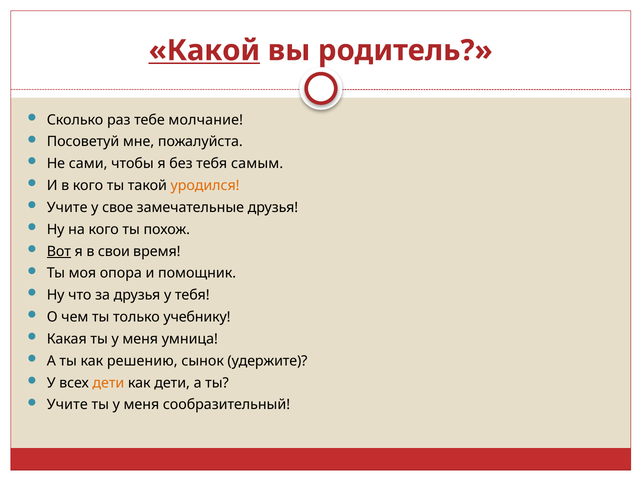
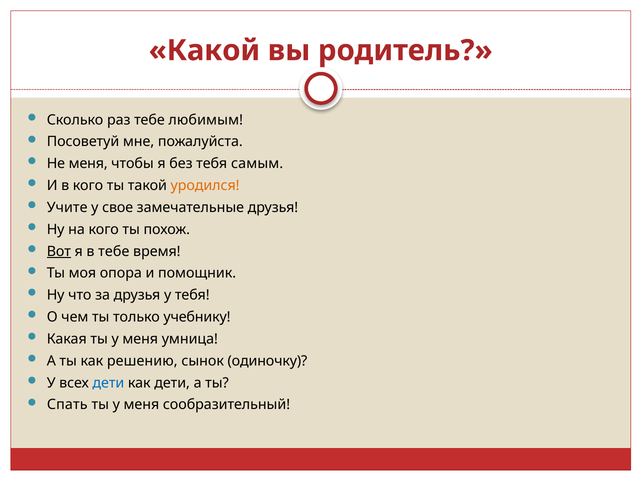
Какой underline: present -> none (204, 51)
молчание: молчание -> любимым (206, 120)
Не сами: сами -> меня (88, 164)
в свои: свои -> тебе (114, 252)
удержите: удержите -> одиночку (267, 361)
дети colour: orange -> blue (108, 383)
Учите: Учите -> Спать (67, 405)
